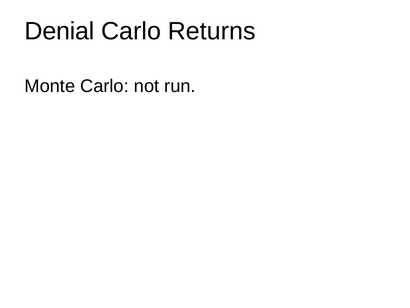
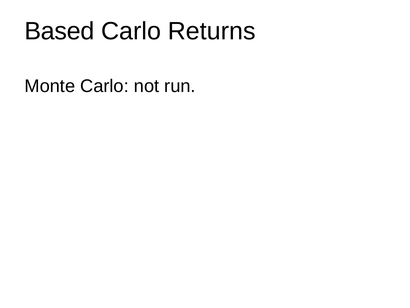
Denial: Denial -> Based (59, 31)
